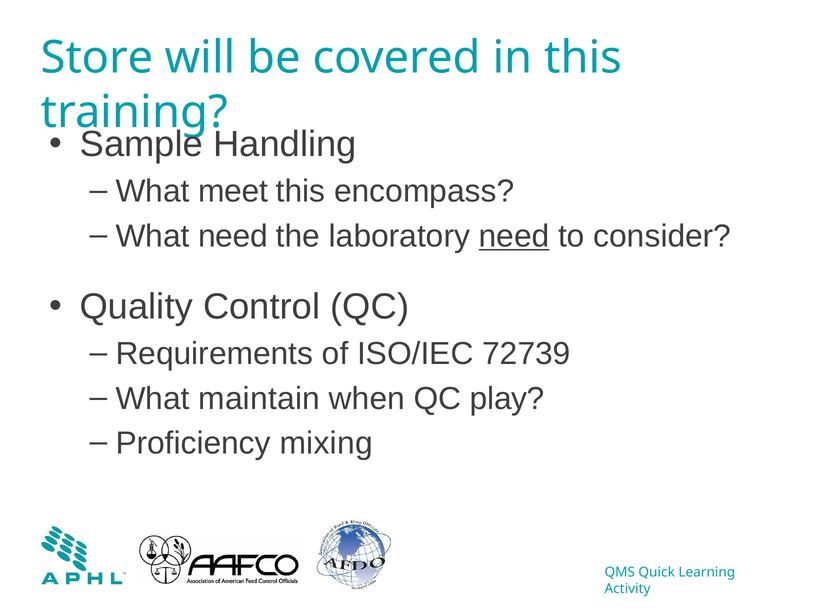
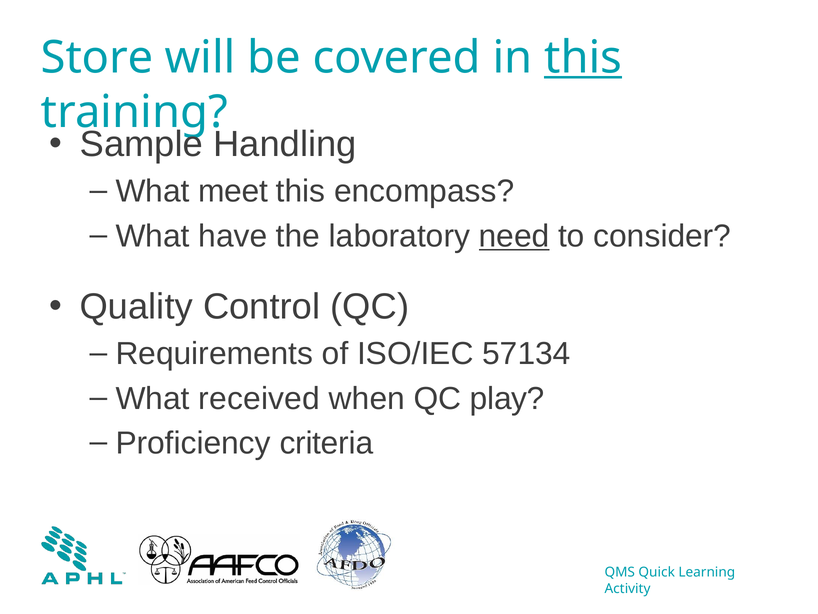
this underline: none -> present (583, 58)
What need: need -> have (233, 236)
72739: 72739 -> 57134 (526, 354)
maintain: maintain -> received (259, 398)
mixing: mixing -> criteria (326, 443)
